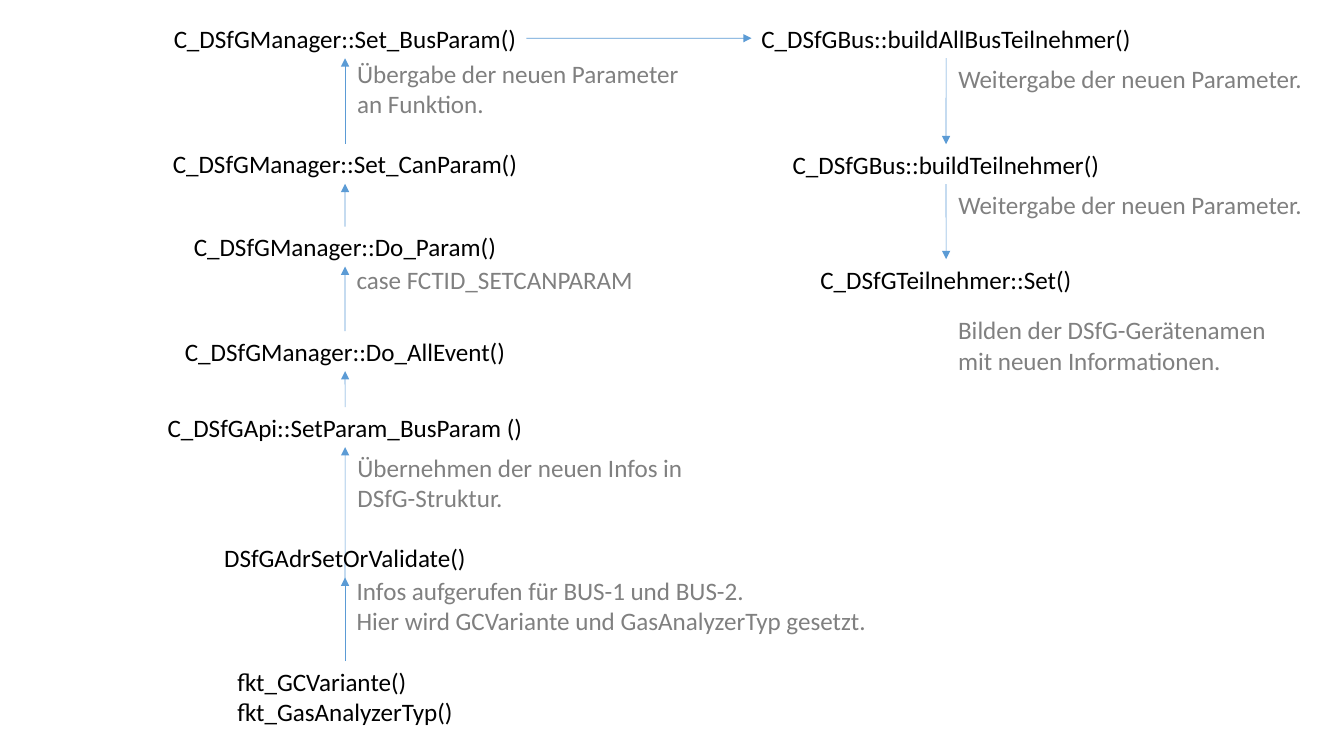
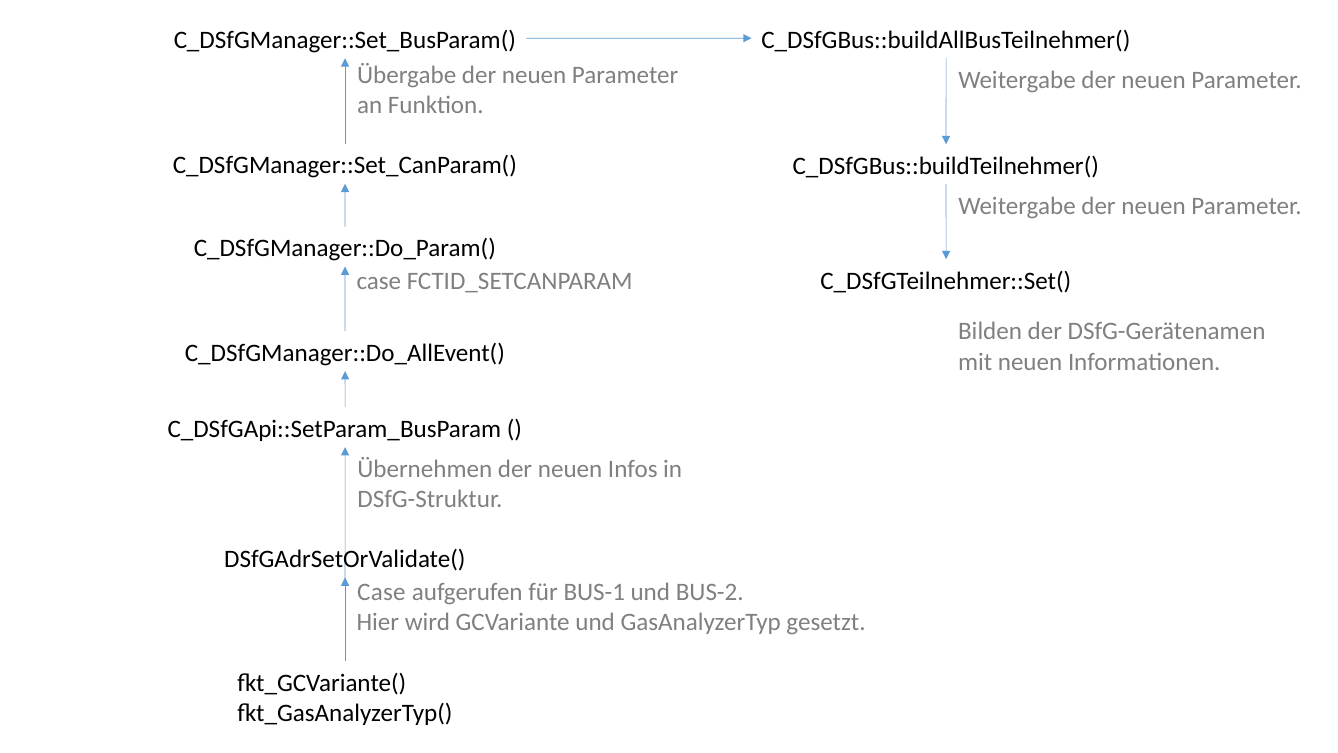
Infos: Infos -> Case (381, 592)
